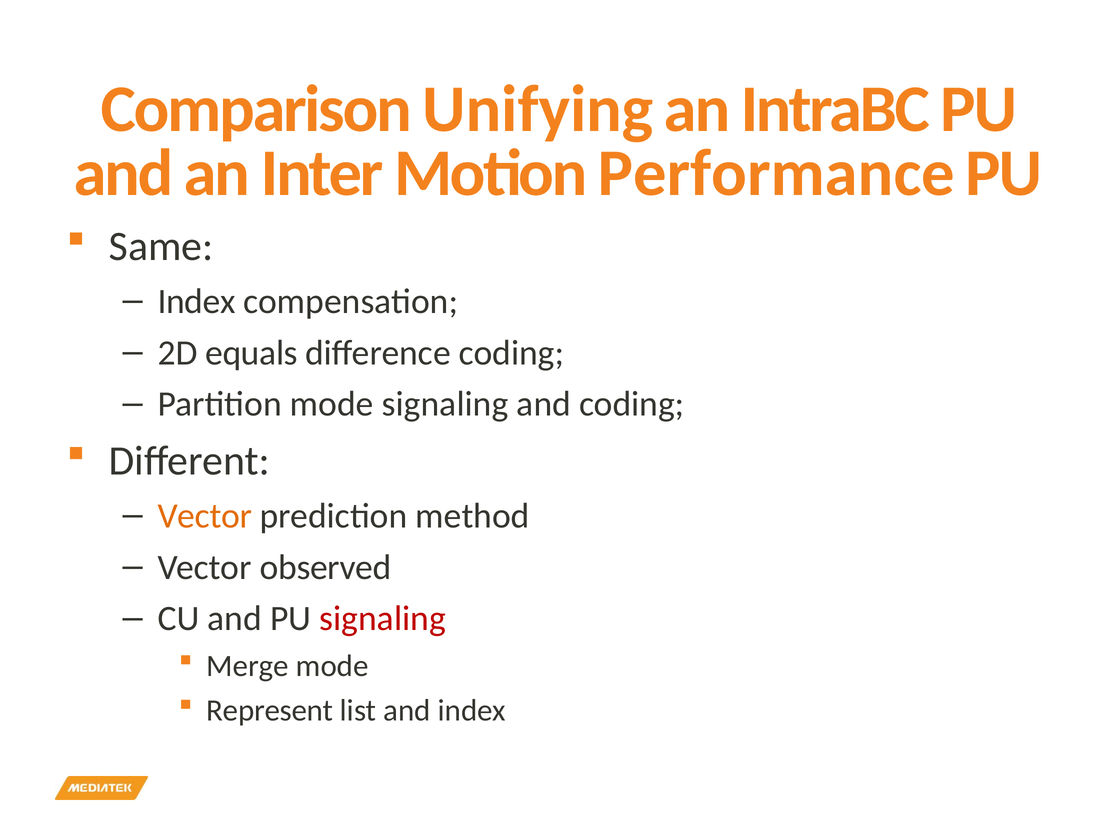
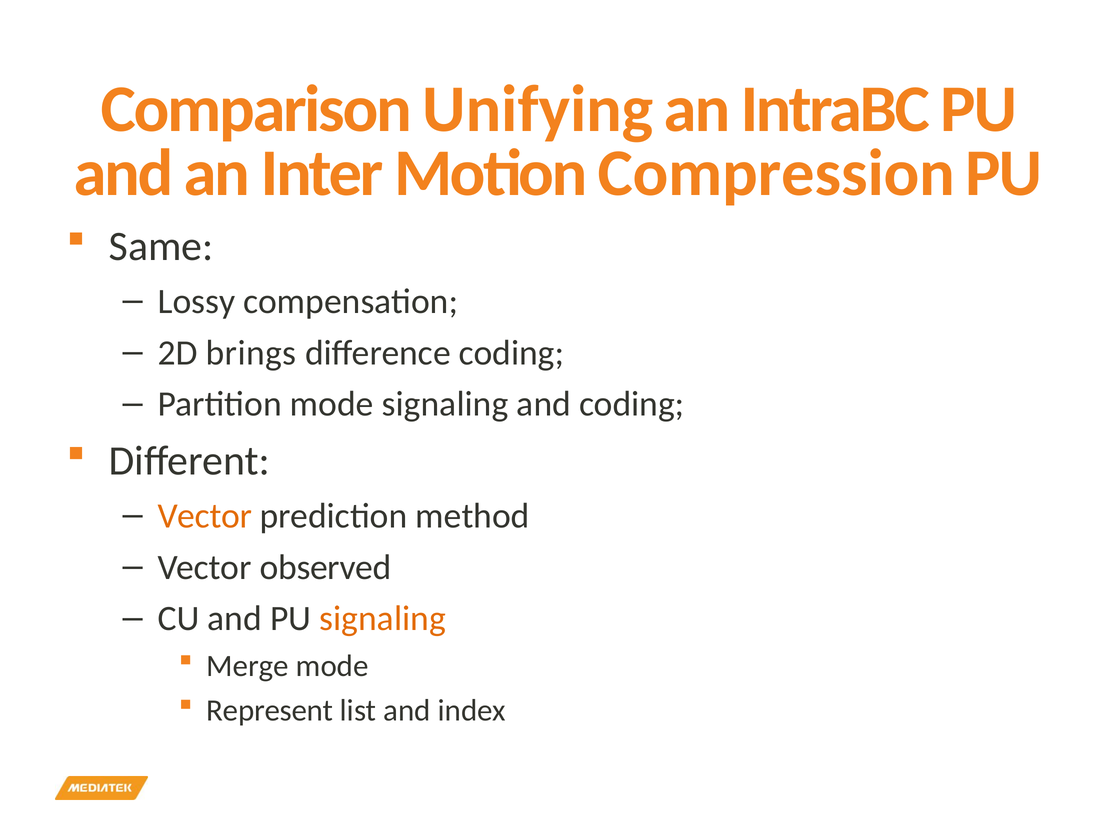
Performance: Performance -> Compression (776, 173)
Index: Index -> Lossy (196, 301)
equals: equals -> brings (251, 353)
signaling colour: red -> orange (383, 619)
